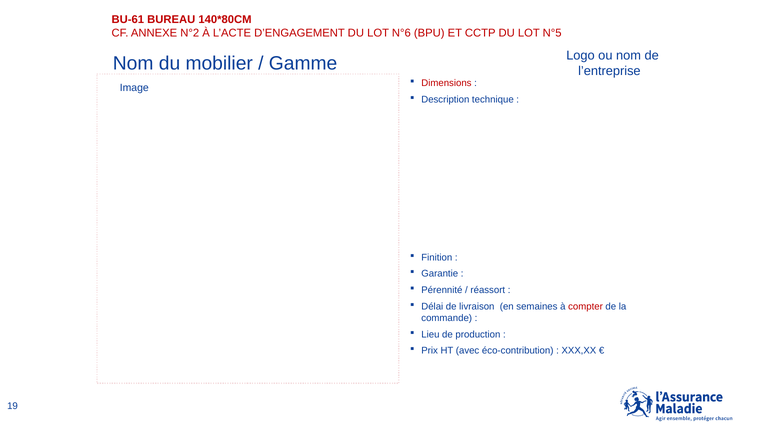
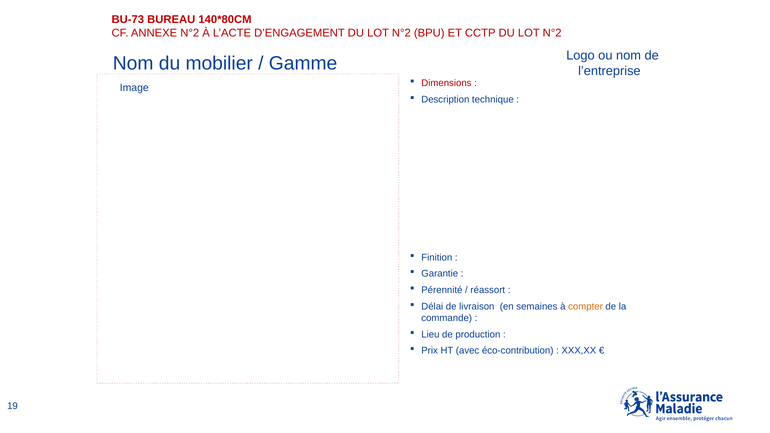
BU-61: BU-61 -> BU-73 (128, 20)
D’ENGAGEMENT DU LOT N°6: N°6 -> N°2 (401, 33)
CCTP DU LOT N°5: N°5 -> N°2 (552, 33)
compter colour: red -> orange (585, 307)
